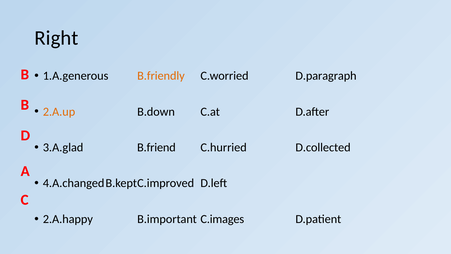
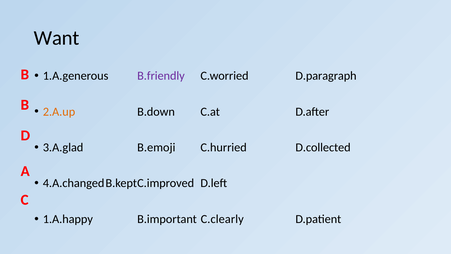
Right: Right -> Want (57, 38)
B.friendly colour: orange -> purple (161, 76)
B.friend: B.friend -> B.emoji (156, 147)
2.A.happy: 2.A.happy -> 1.A.happy (68, 219)
C.images: C.images -> C.clearly (222, 219)
